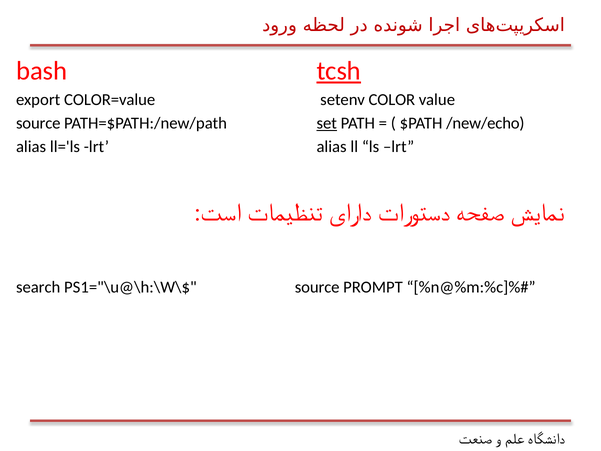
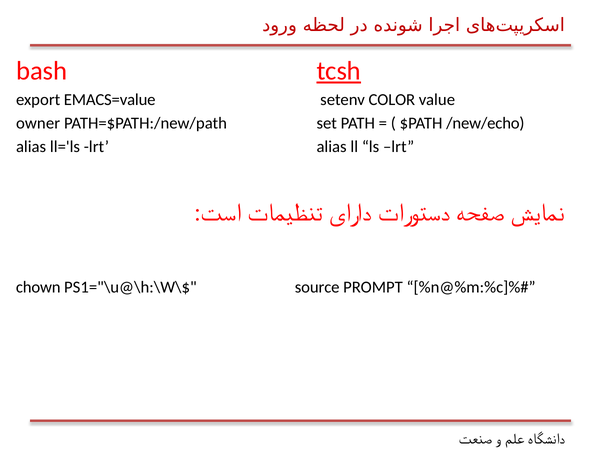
COLOR=value: COLOR=value -> EMACS=value (110, 100)
source: source -> owner (38, 123)
set underline: present -> none (327, 123)
search: search -> chown (38, 287)
